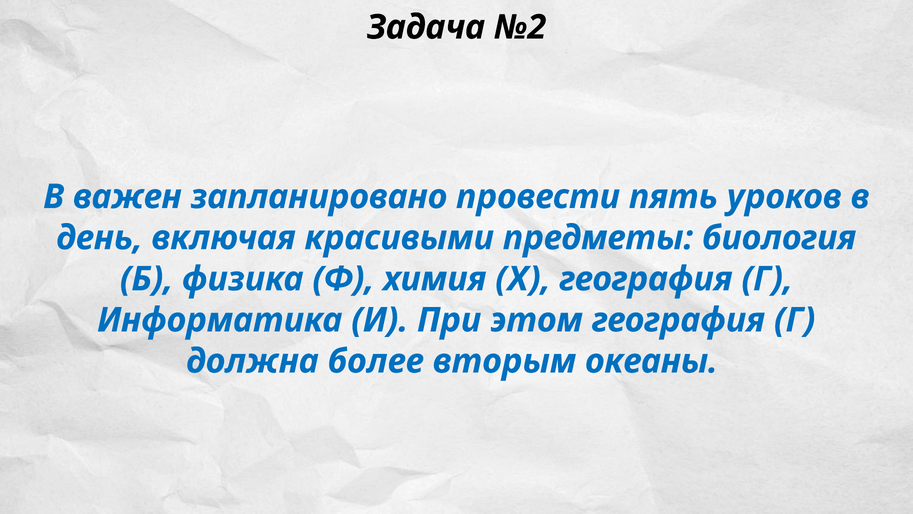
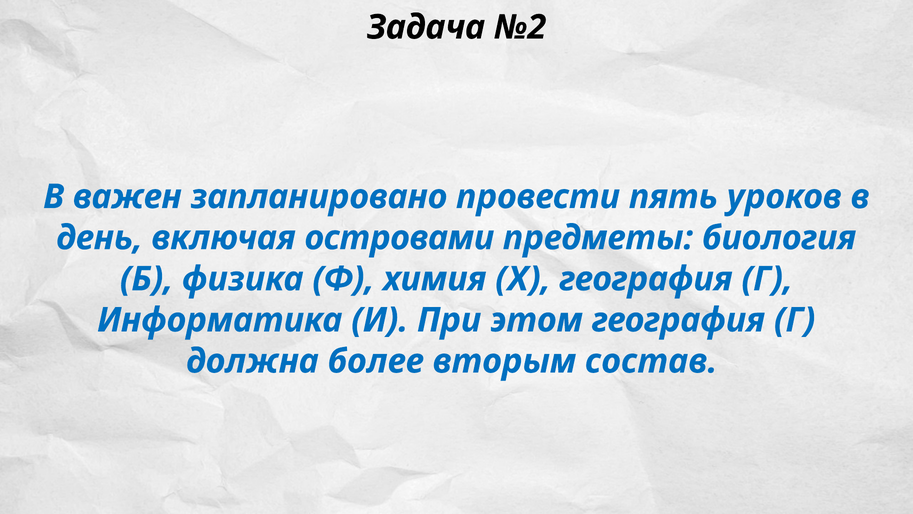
красивыми: красивыми -> островами (399, 238)
океаны: океаны -> состав (651, 361)
